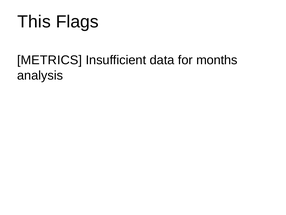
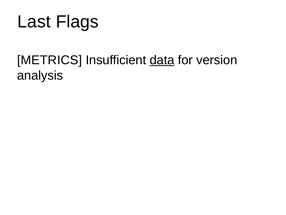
This: This -> Last (34, 22)
data underline: none -> present (162, 60)
months: months -> version (217, 60)
